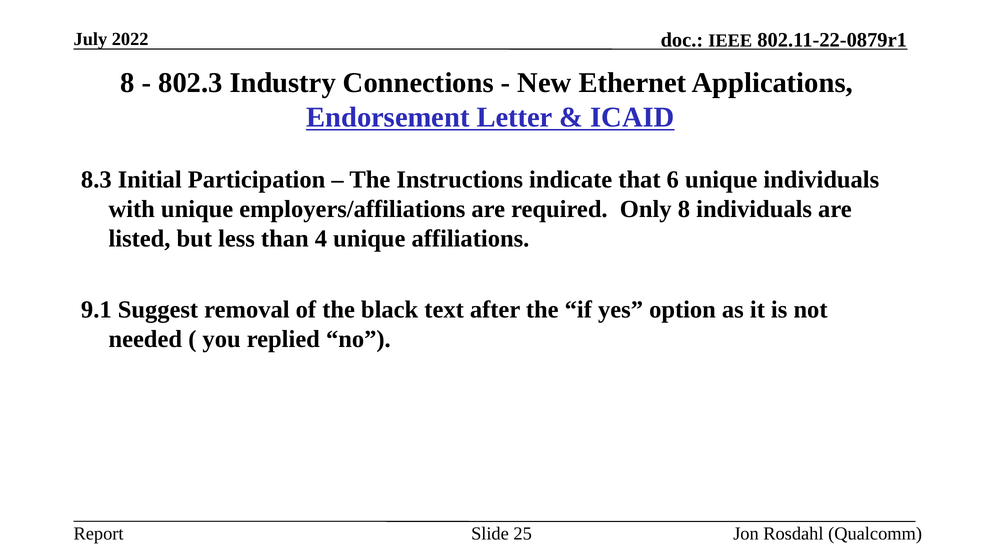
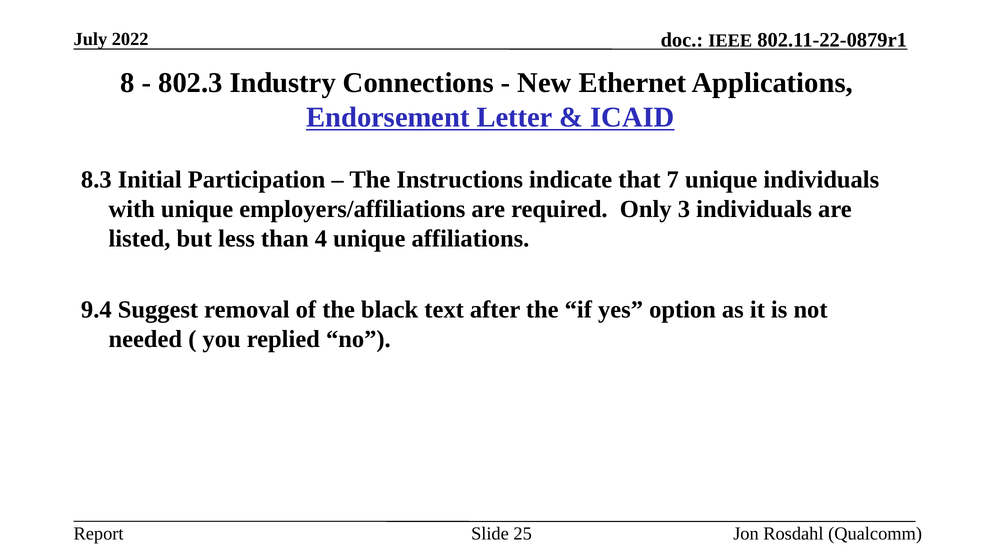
6: 6 -> 7 (673, 180)
Only 8: 8 -> 3 (684, 209)
9.1: 9.1 -> 9.4 (96, 310)
